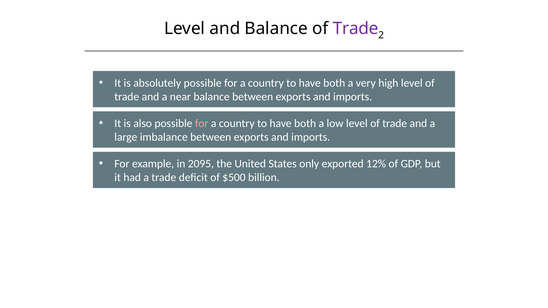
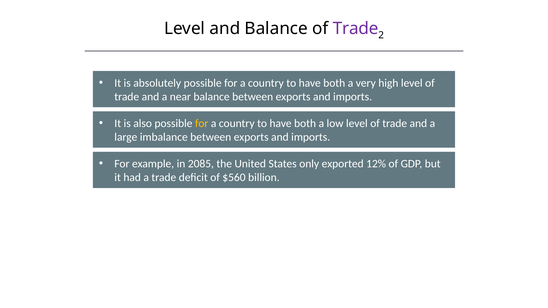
for colour: pink -> yellow (202, 123)
2095: 2095 -> 2085 (201, 164)
$500: $500 -> $560 (234, 178)
